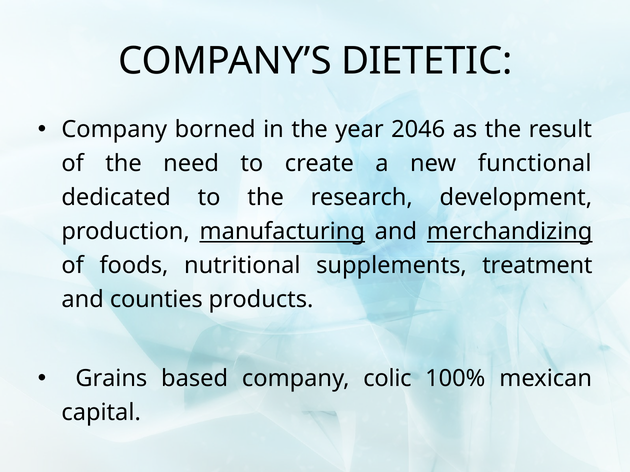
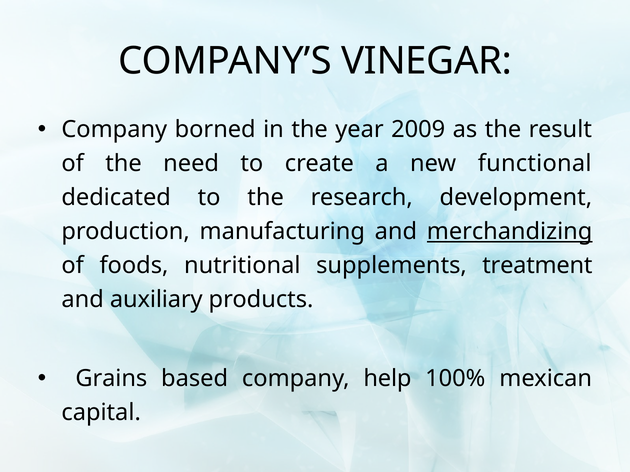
DIETETIC: DIETETIC -> VINEGAR (427, 61)
2046: 2046 -> 2009 (418, 130)
manufacturing underline: present -> none (282, 232)
counties: counties -> auxiliary (156, 300)
colic: colic -> help (387, 379)
